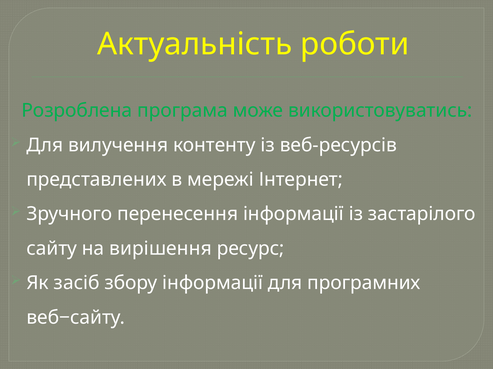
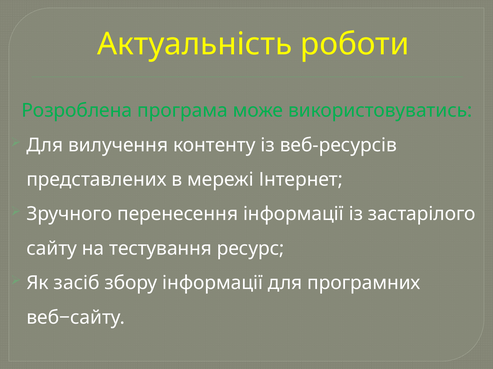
вирішення: вирішення -> тестування (161, 249)
